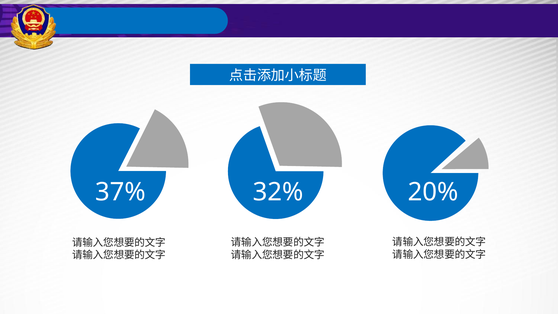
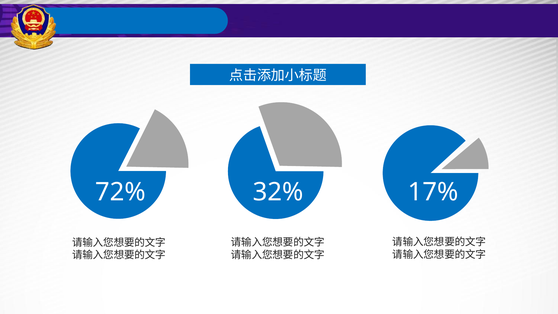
37%: 37% -> 72% (120, 192)
20%: 20% -> 17% (433, 192)
